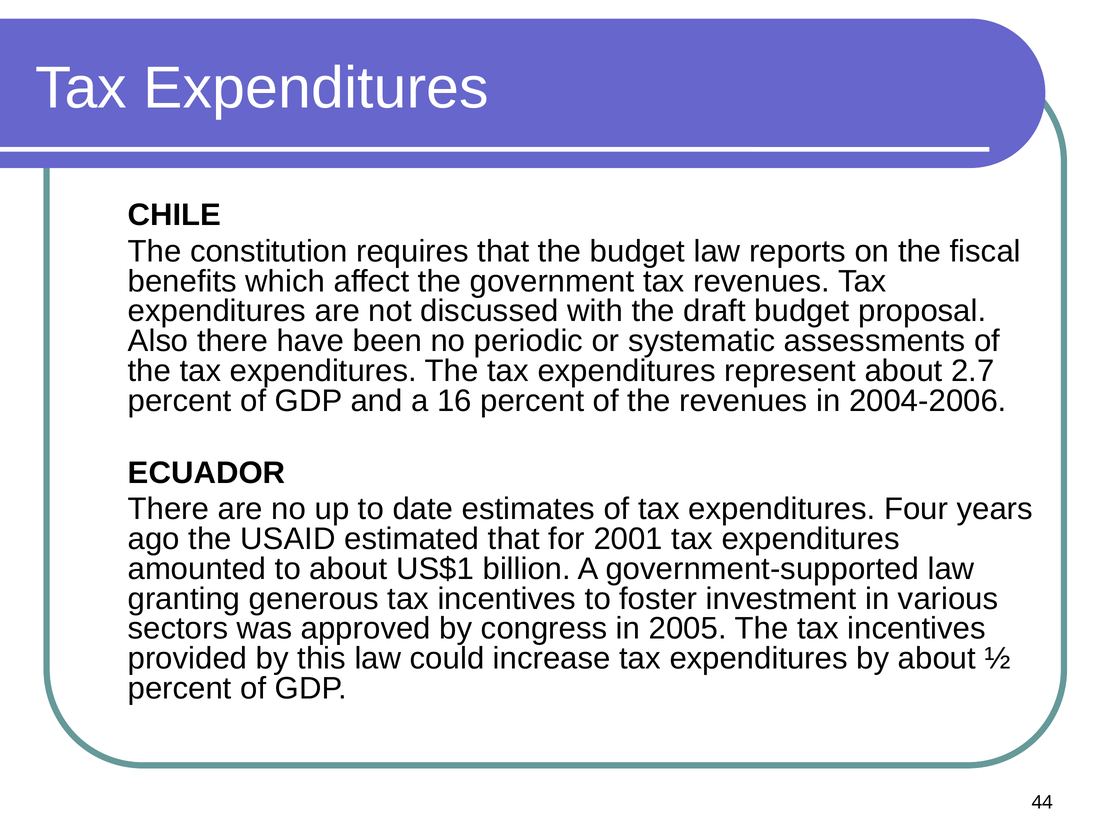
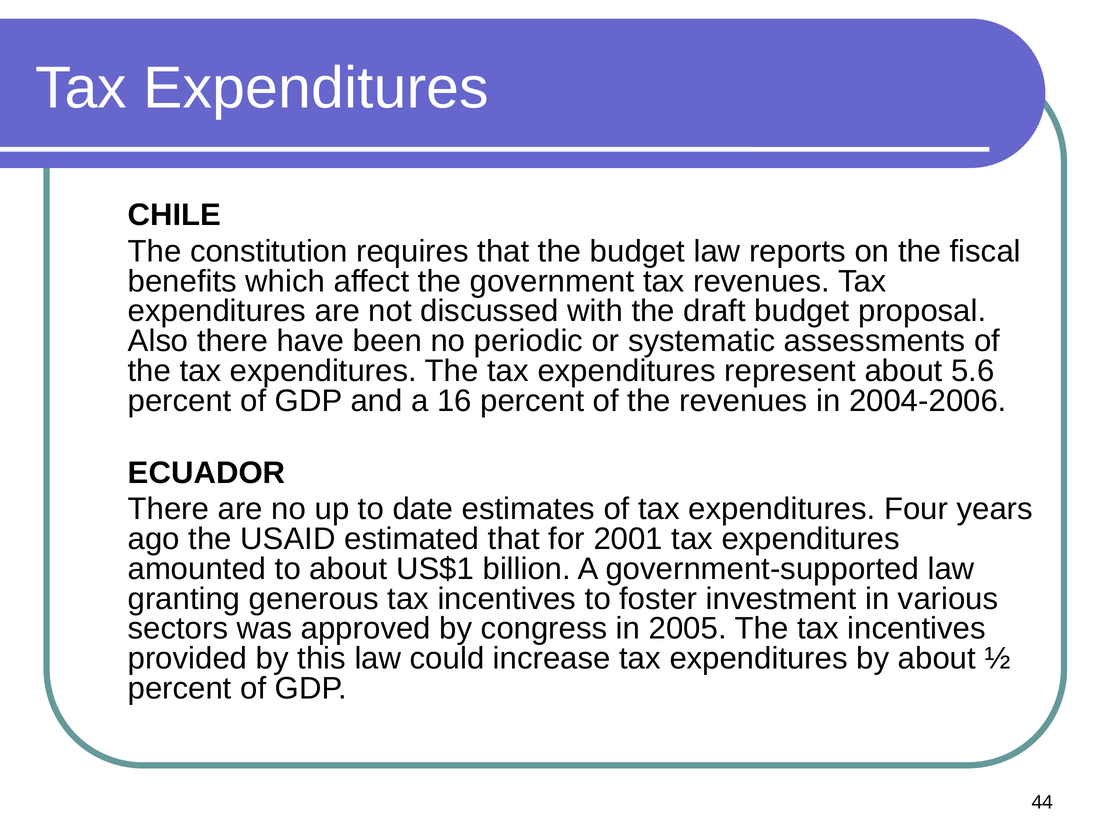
2.7: 2.7 -> 5.6 (973, 371)
